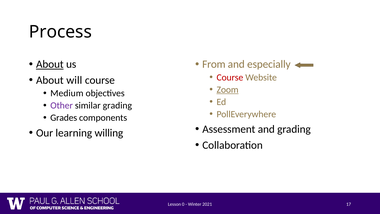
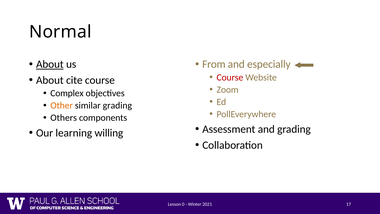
Process: Process -> Normal (60, 32)
will: will -> cite (74, 80)
Zoom underline: present -> none (228, 90)
Medium: Medium -> Complex (67, 93)
Other colour: purple -> orange (62, 105)
Grades: Grades -> Others (64, 118)
